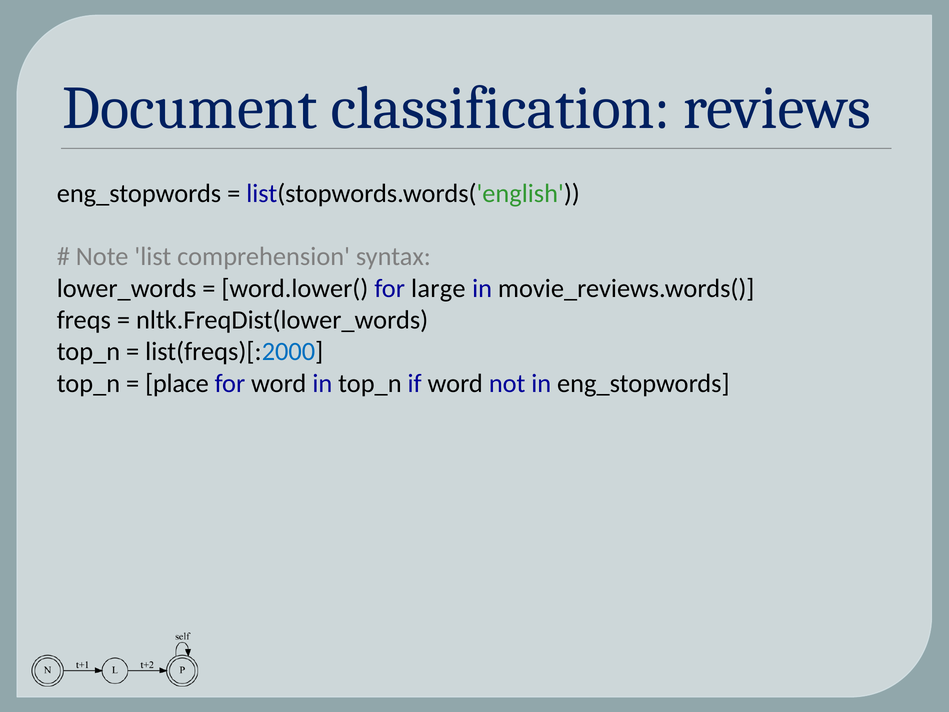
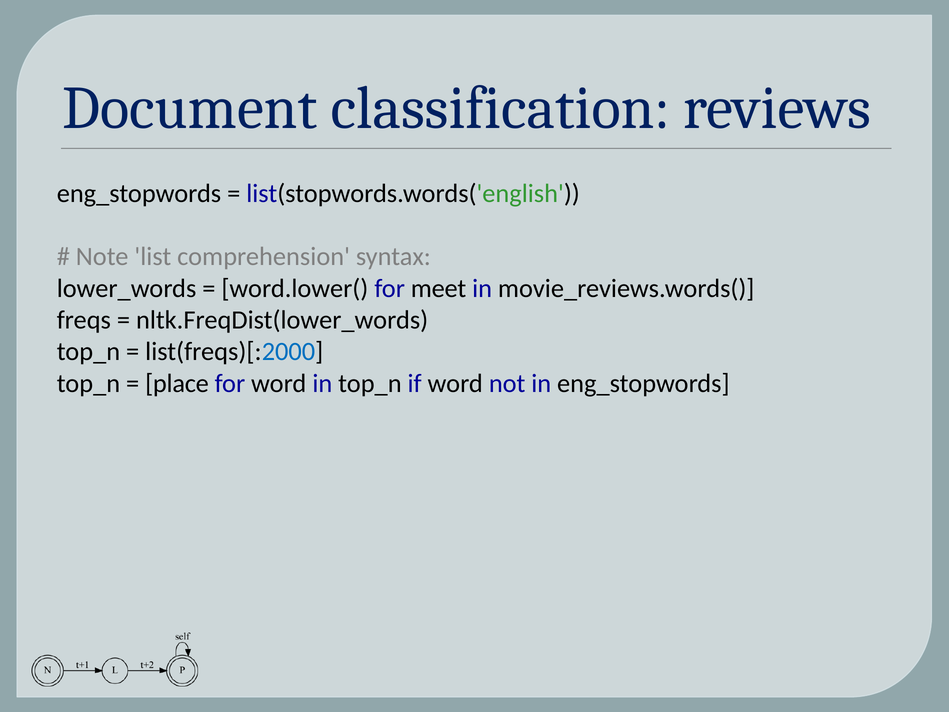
large: large -> meet (439, 288)
